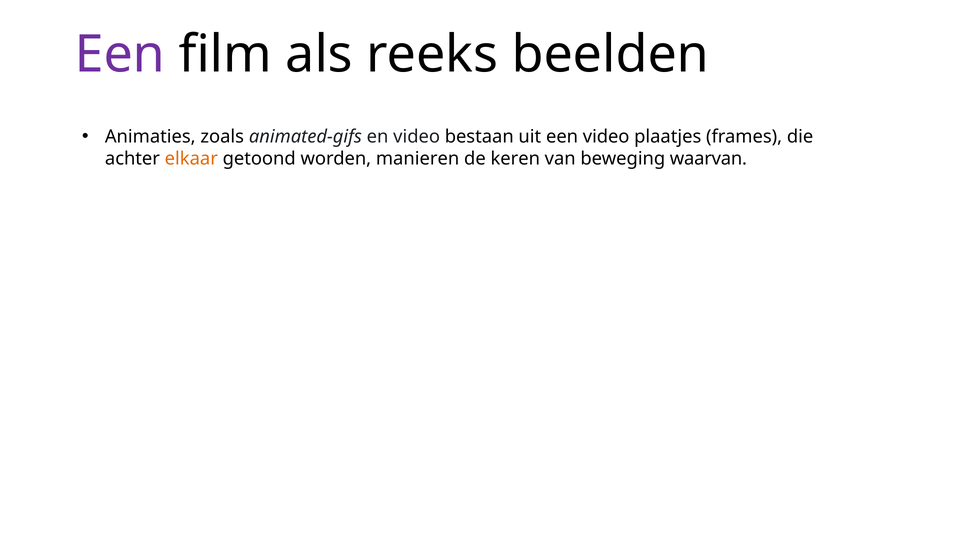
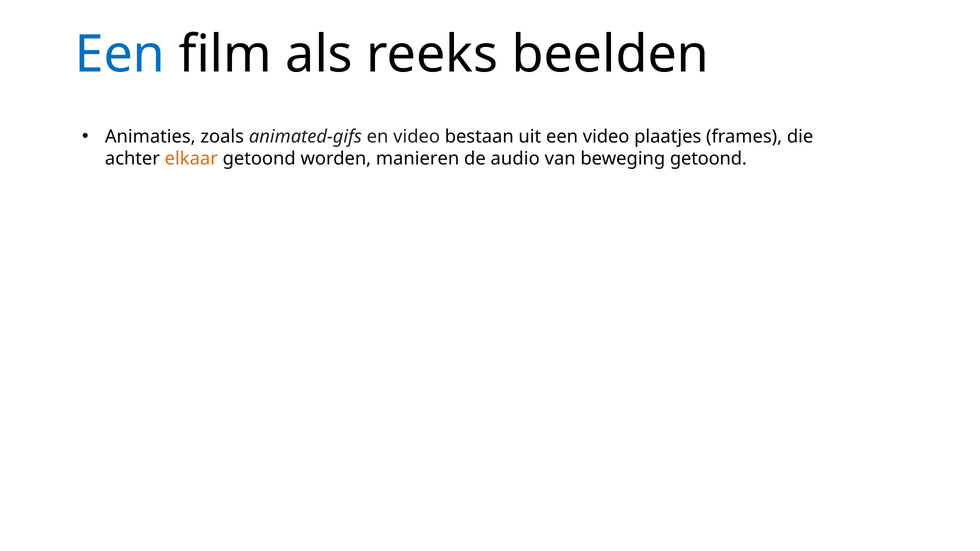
Een colour: purple -> blue (120, 55)
keren: keren -> audio (515, 159)
beweging waarvan: waarvan -> getoond (708, 159)
